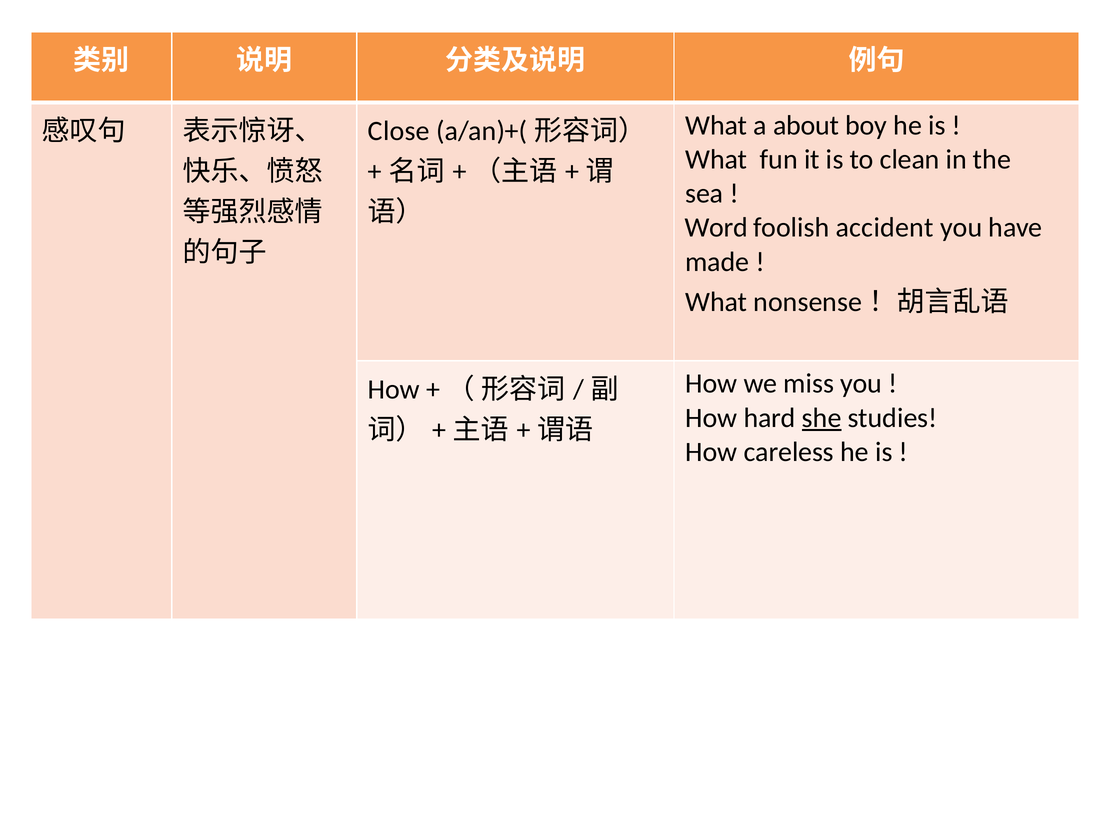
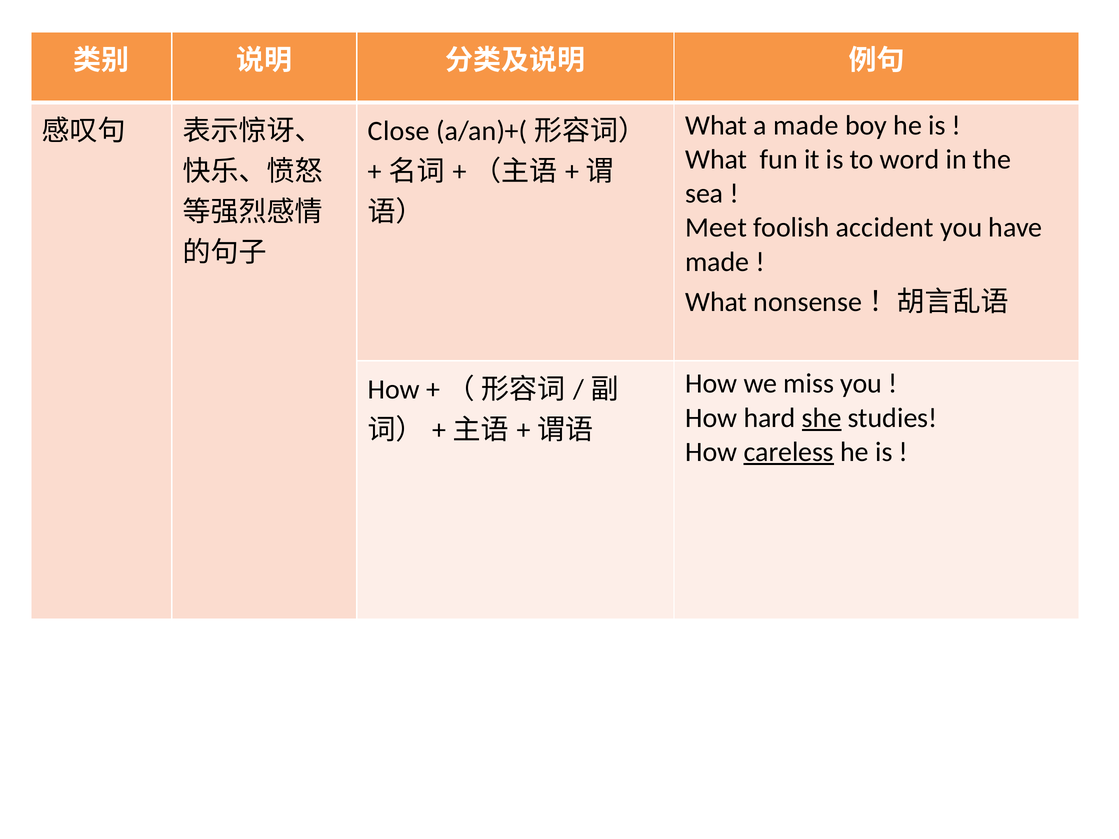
a about: about -> made (806, 125)
clean: clean -> word (910, 160)
Word: Word -> Meet (716, 228)
careless underline: none -> present (789, 452)
